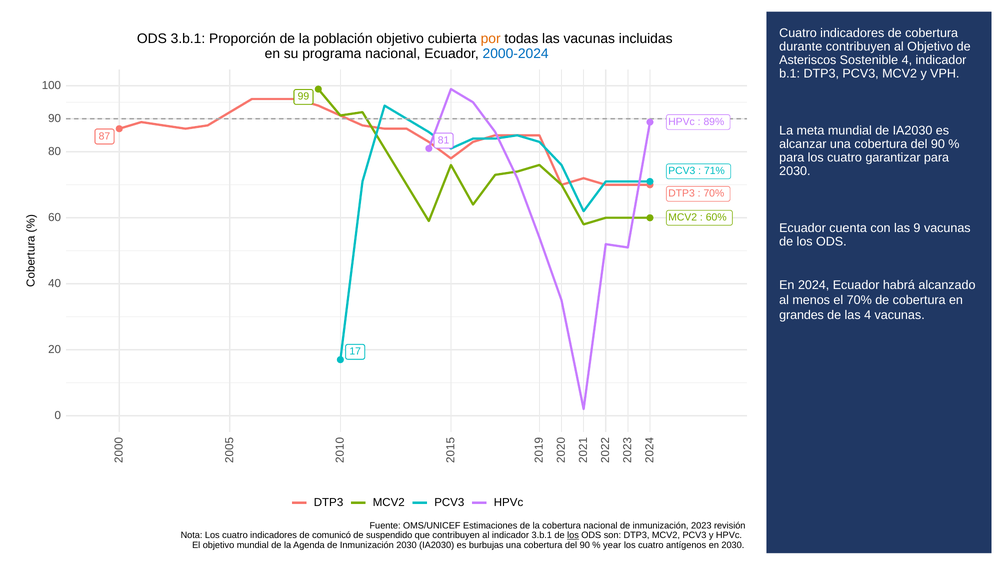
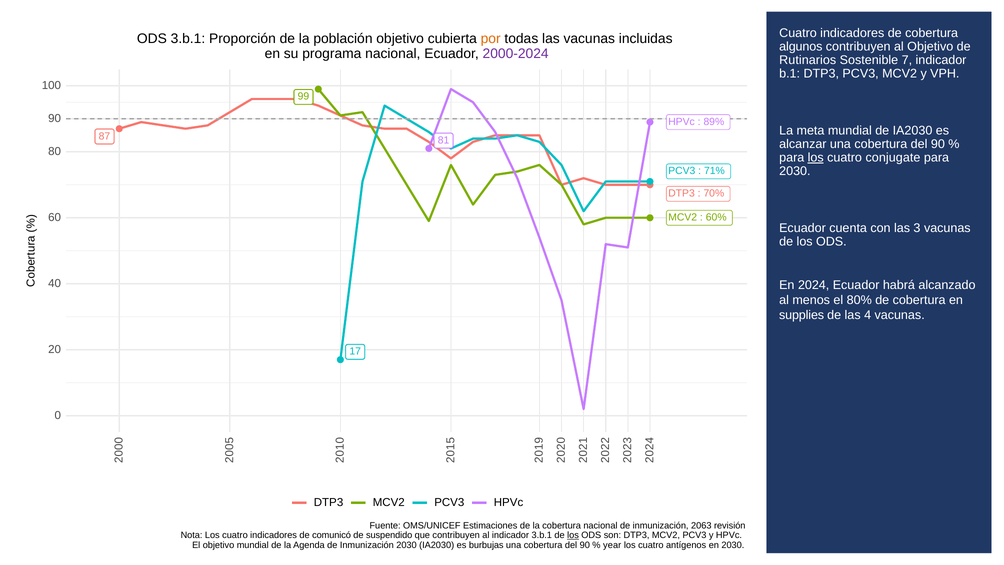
durante: durante -> algunos (801, 47)
2000-2024 colour: blue -> purple (516, 54)
Asteriscos: Asteriscos -> Rutinarios (808, 60)
Sostenible 4: 4 -> 7 (907, 60)
los underline: none -> present (816, 157)
garantizar: garantizar -> conjugate (893, 157)
las 9: 9 -> 3 (917, 228)
el 70%: 70% -> 80% (859, 300)
grandes: grandes -> supplies (802, 315)
2023: 2023 -> 2063 (701, 525)
